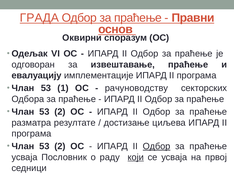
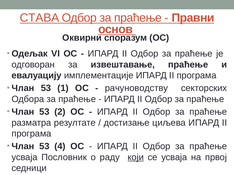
ГРАДА: ГРАДА -> СТАВА (39, 18)
2: 2 -> 4 (60, 147)
Одбор underline: present -> none (157, 147)
